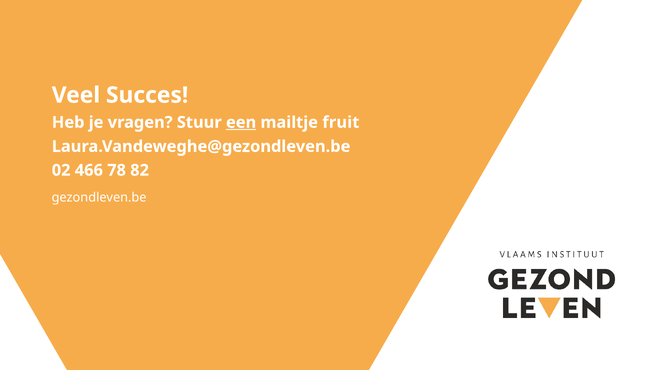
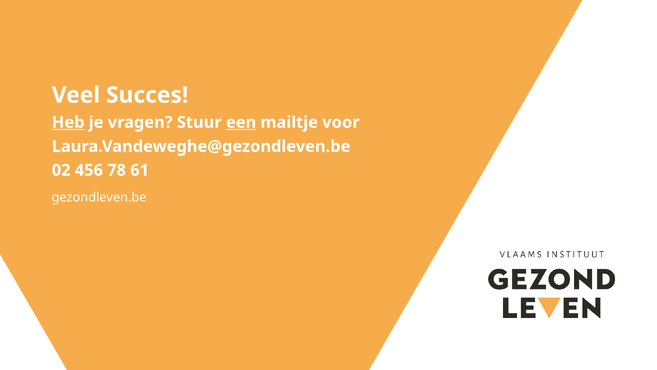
Heb underline: none -> present (68, 122)
fruit: fruit -> voor (341, 122)
466: 466 -> 456 (89, 170)
82: 82 -> 61 (140, 170)
